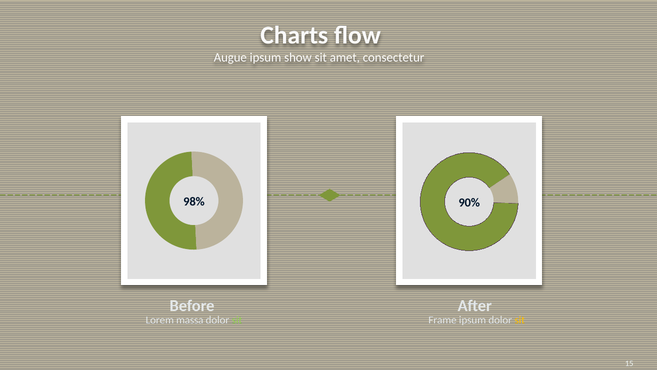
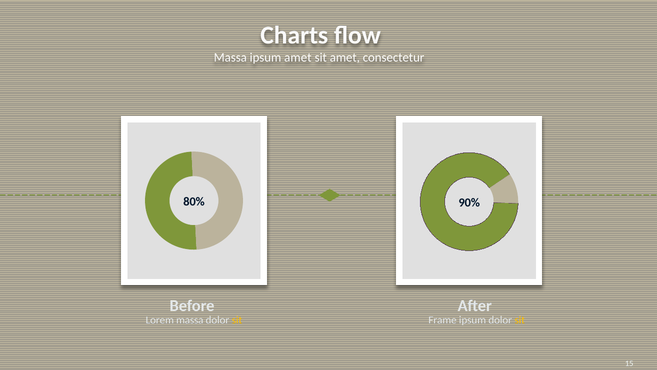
Augue: Augue -> Massa (230, 57)
ipsum show: show -> amet (298, 57)
98%: 98% -> 80% (194, 201)
sit colour: light green -> yellow (237, 320)
